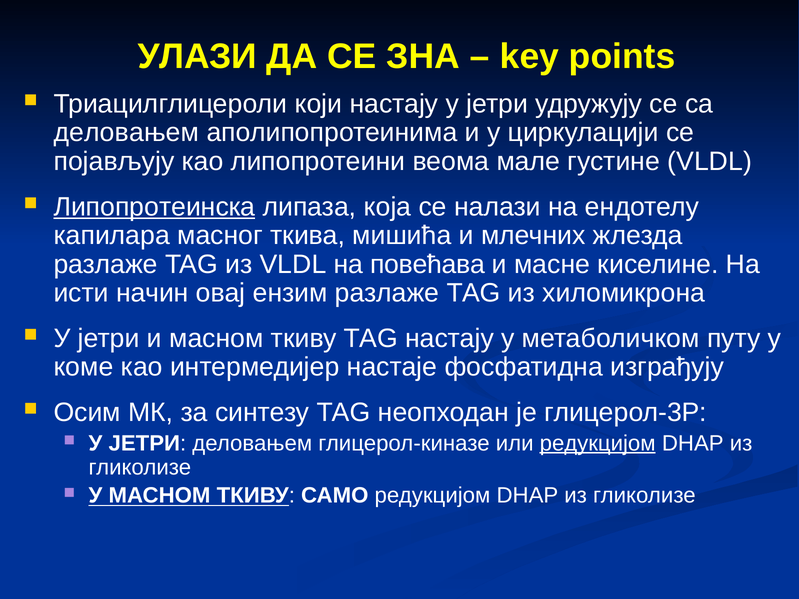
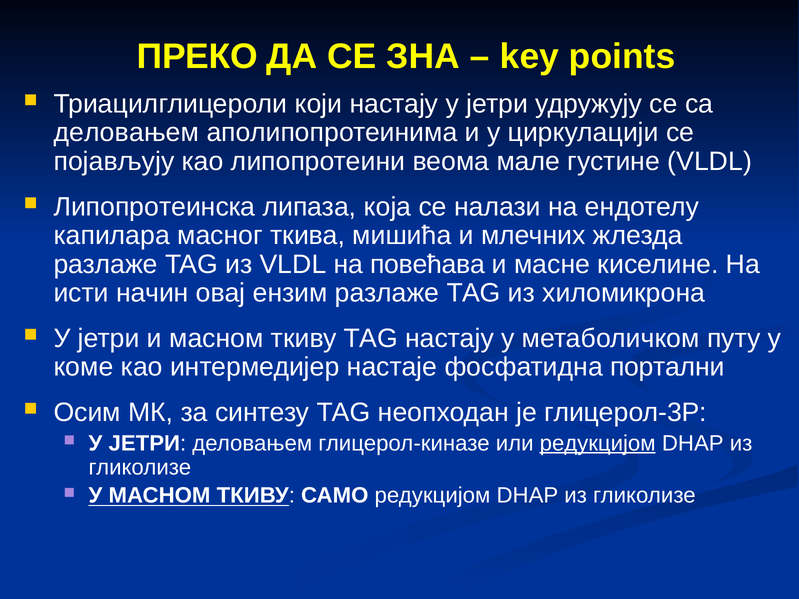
УЛАЗИ: УЛАЗИ -> ПРЕКО (197, 57)
Липопротеинска underline: present -> none (154, 207)
изграђују: изграђују -> портални (667, 367)
